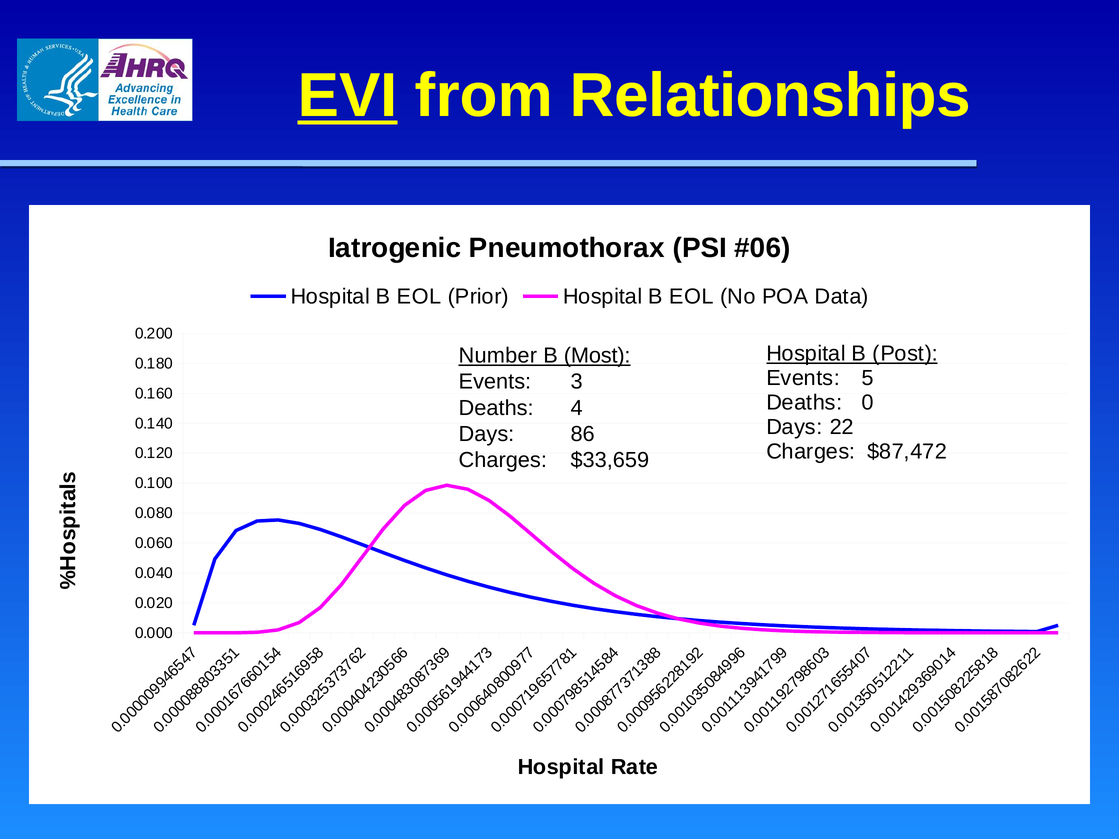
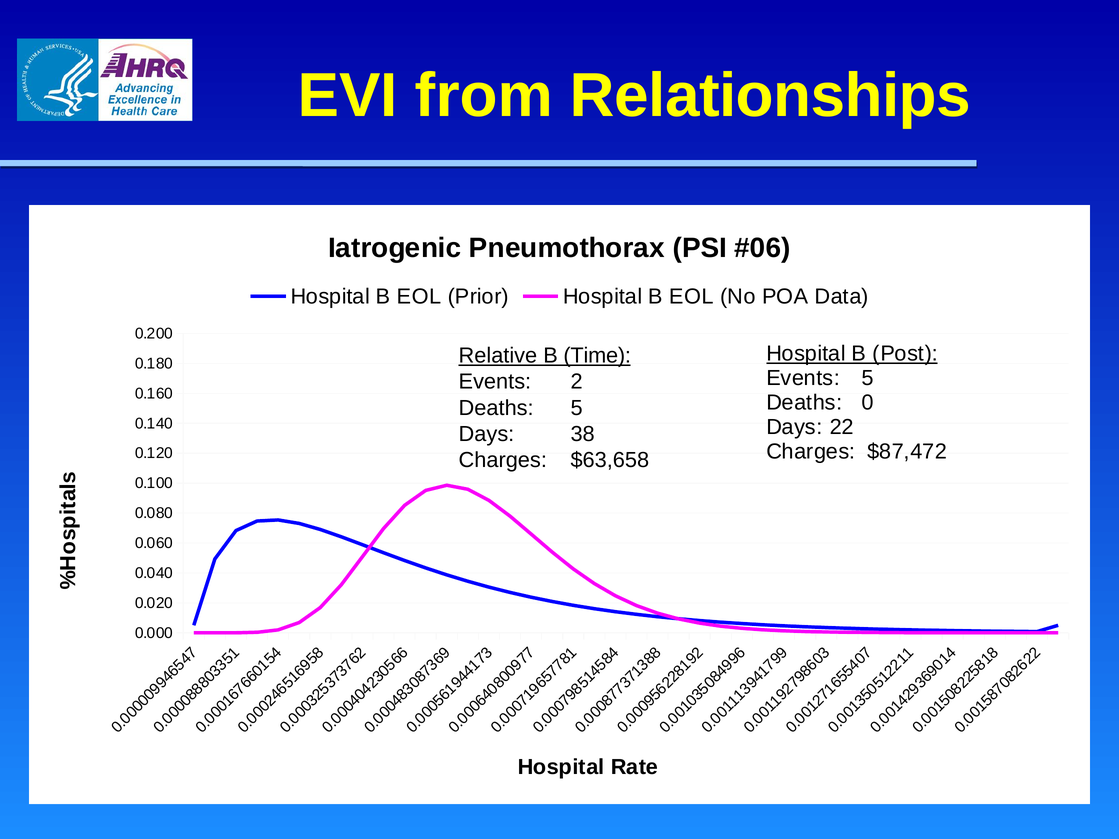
EVI underline: present -> none (348, 96)
Number: Number -> Relative (498, 356)
Most: Most -> Time (597, 356)
Events 3: 3 -> 2 (577, 382)
Deaths 4: 4 -> 5 (577, 408)
86: 86 -> 38 (583, 434)
$33,659: $33,659 -> $63,658 (610, 460)
